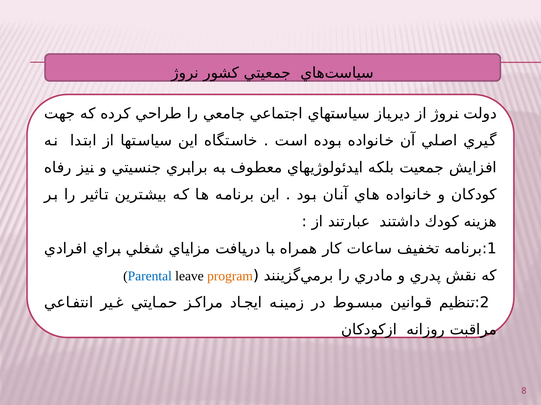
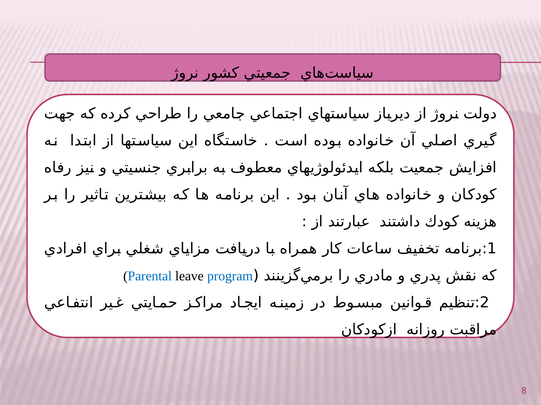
program colour: orange -> blue (230, 277)
